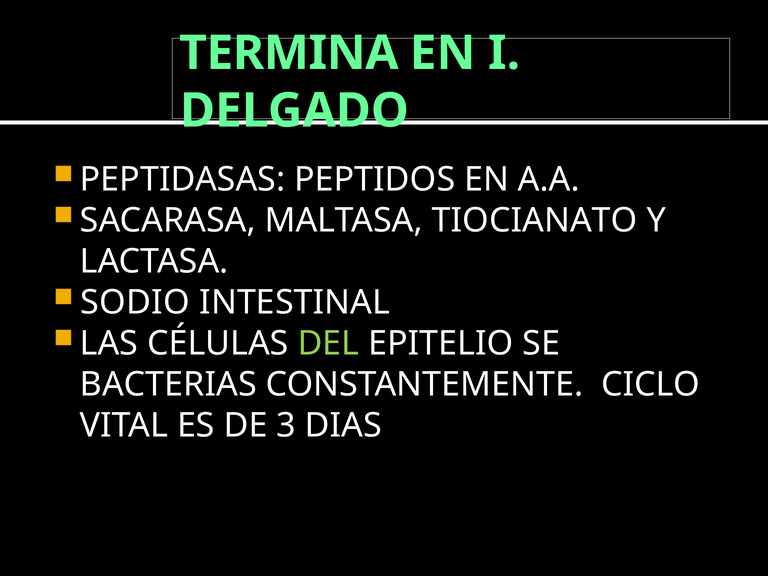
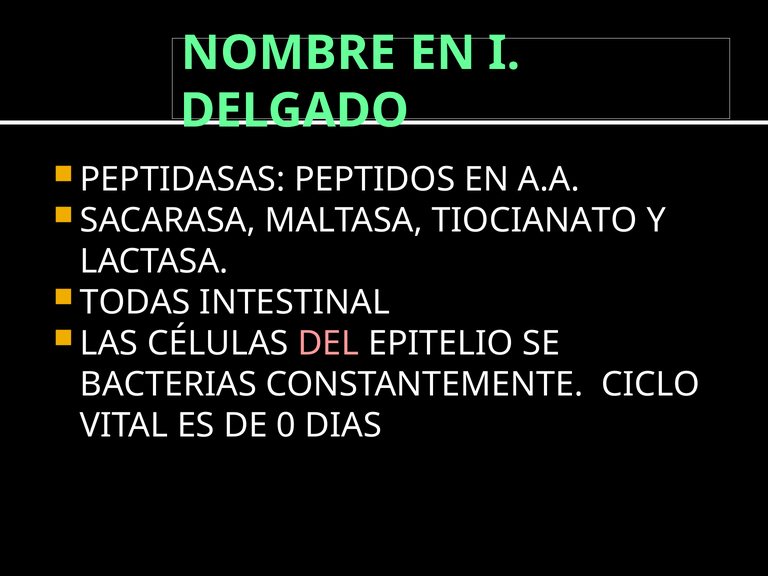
TERMINA: TERMINA -> NOMBRE (288, 53)
SODIO: SODIO -> TODAS (135, 303)
DEL colour: light green -> pink (328, 344)
3: 3 -> 0 (286, 425)
